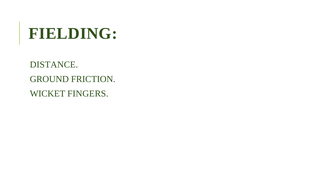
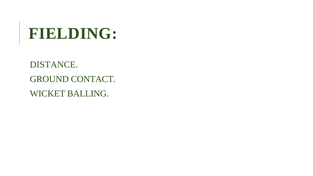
FRICTION: FRICTION -> CONTACT (93, 79)
FINGERS: FINGERS -> BALLING (88, 94)
